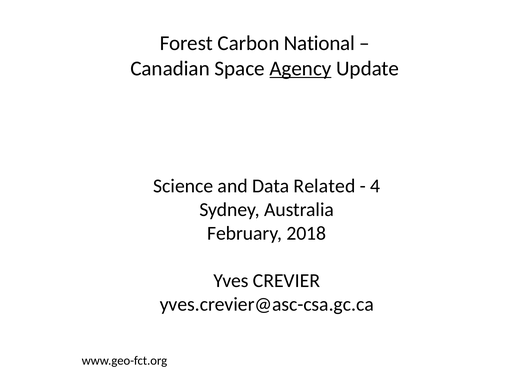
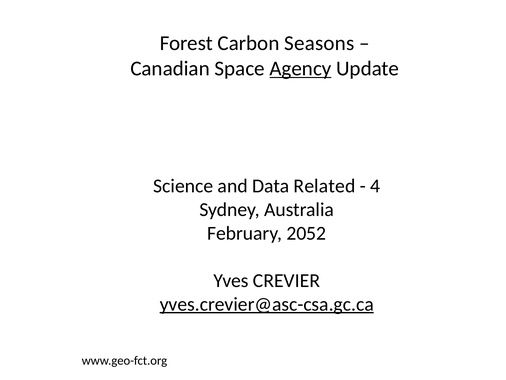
National: National -> Seasons (319, 43)
2018: 2018 -> 2052 (306, 233)
yves.crevier@asc-csa.gc.ca underline: none -> present (267, 304)
